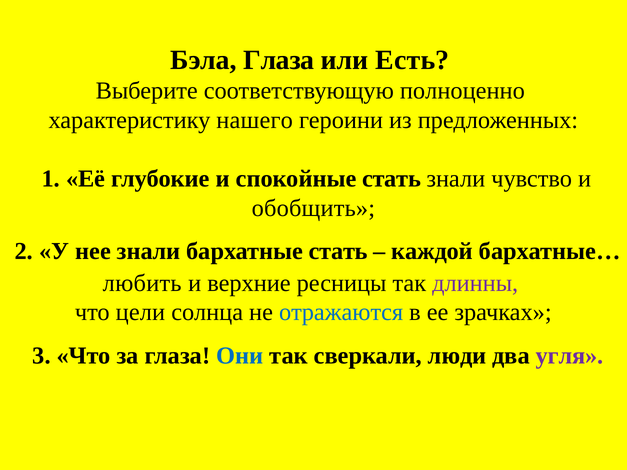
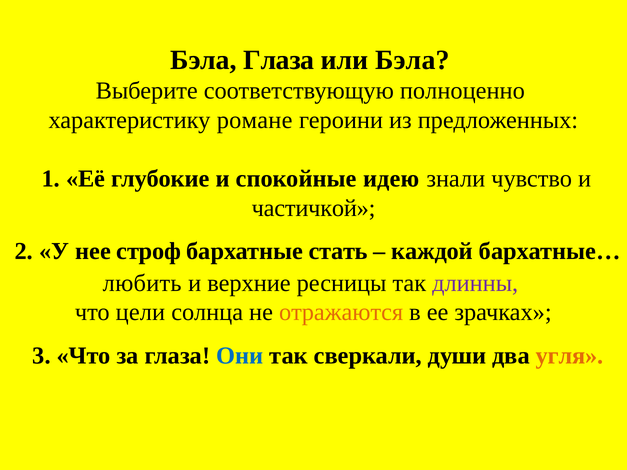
или Есть: Есть -> Бэла (412, 60)
нашего: нашего -> романе (255, 120)
спокойные стать: стать -> идею (391, 179)
обобщить: обобщить -> частичкой (314, 208)
нее знали: знали -> строф (149, 251)
отражаются colour: blue -> orange (341, 313)
люди: люди -> души (457, 356)
угля colour: purple -> orange (569, 356)
